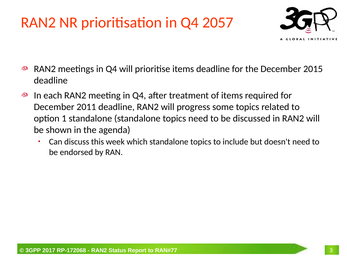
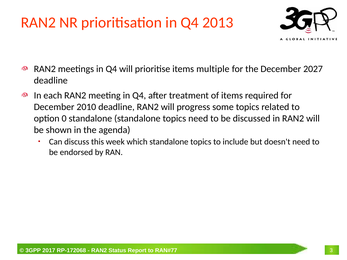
2057: 2057 -> 2013 (218, 22)
items deadline: deadline -> multiple (213, 69)
2015: 2015 -> 2027 (313, 69)
2011: 2011 -> 2010 (86, 107)
1: 1 -> 0 (64, 119)
